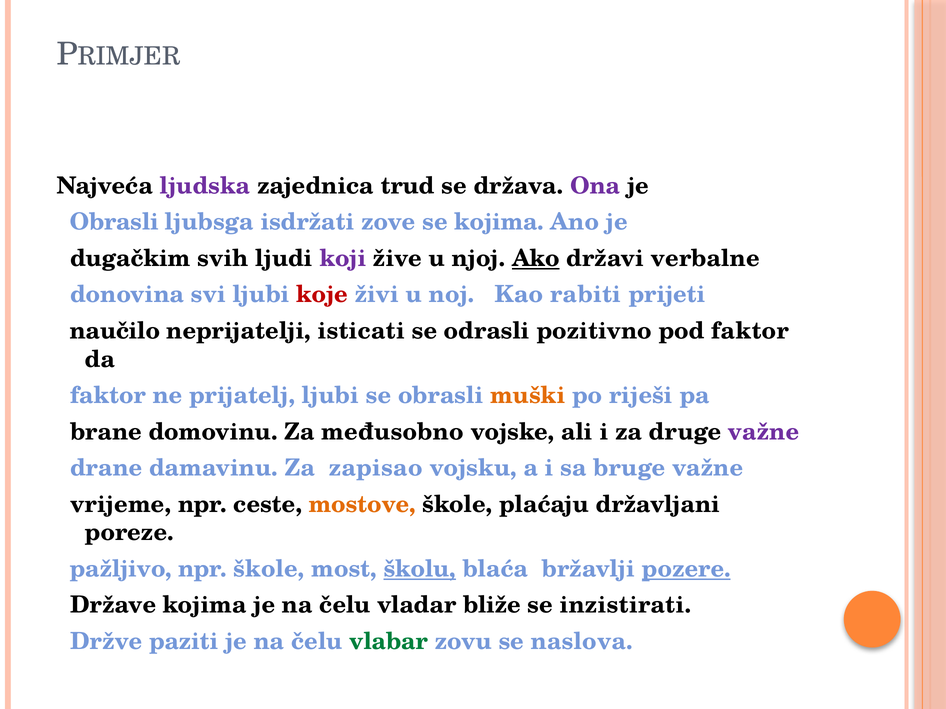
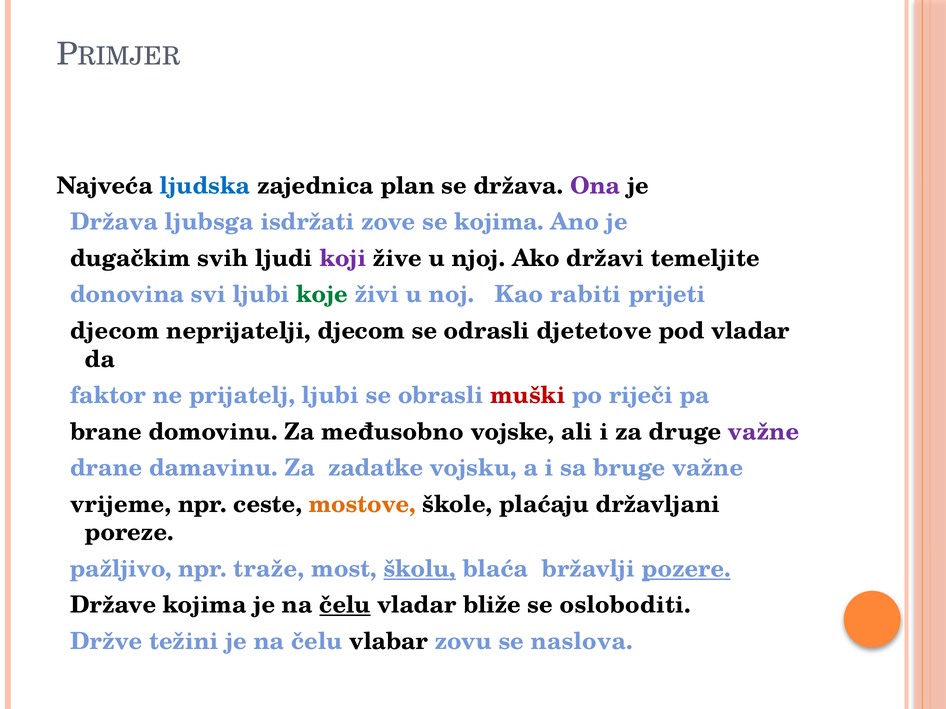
ljudska colour: purple -> blue (205, 186)
trud: trud -> plan (408, 186)
Obrasli: Obrasli -> Država (114, 222)
Ako underline: present -> none (536, 259)
verbalne: verbalne -> temeljite (705, 259)
koje colour: red -> green (322, 295)
naučilo: naučilo -> djecom (115, 331)
neprijatelji isticati: isticati -> djecom (361, 331)
pozitivno: pozitivno -> djetetove (594, 331)
pod faktor: faktor -> vladar (750, 331)
muški colour: orange -> red (528, 396)
riješi: riješi -> riječi (641, 396)
zapisao: zapisao -> zadatke (376, 468)
npr škole: škole -> traže (269, 569)
čelu underline: none -> present (345, 606)
inzistirati: inzistirati -> osloboditi (625, 606)
paziti: paziti -> težini (184, 642)
vlabar colour: green -> black (389, 642)
